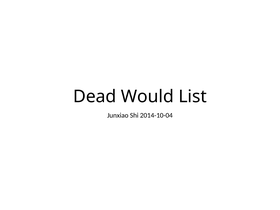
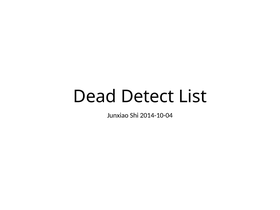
Would: Would -> Detect (147, 97)
